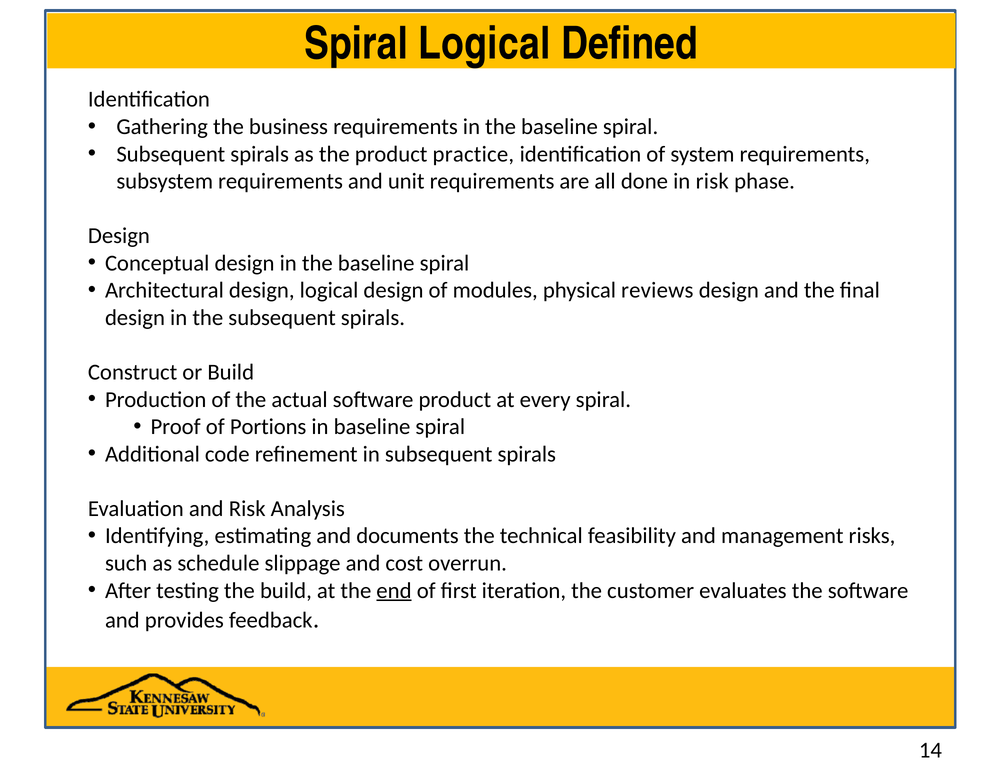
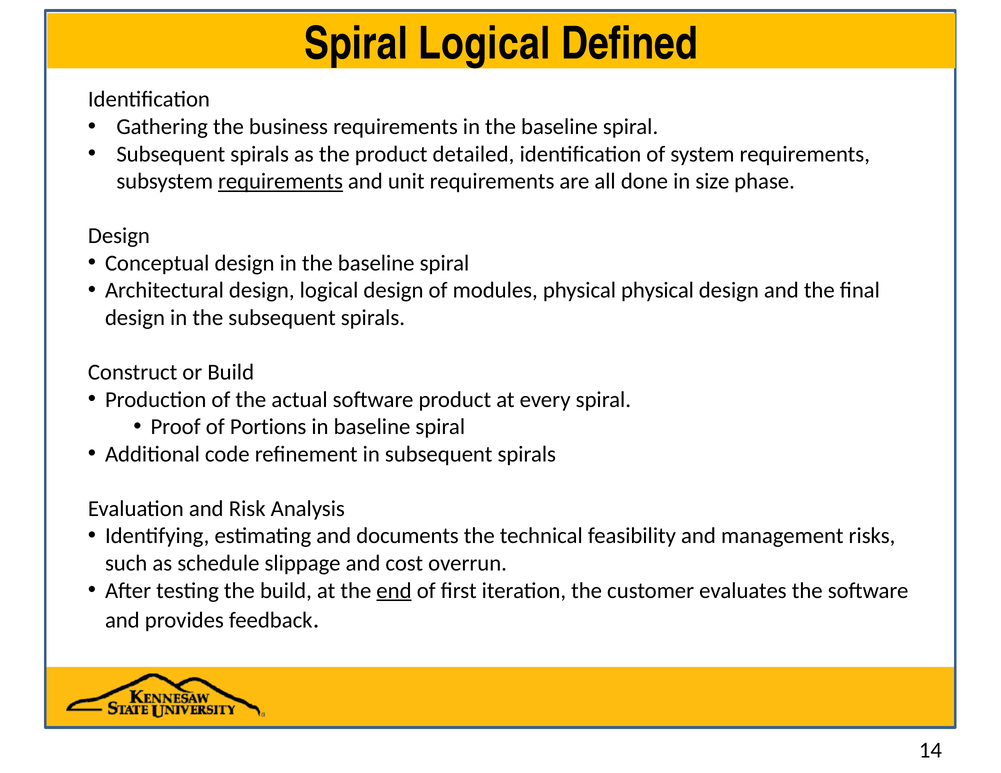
practice: practice -> detailed (473, 154)
requirements underline: none -> present (281, 181)
in risk: risk -> size (712, 181)
physical reviews: reviews -> physical (657, 291)
